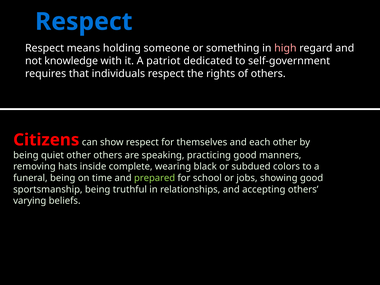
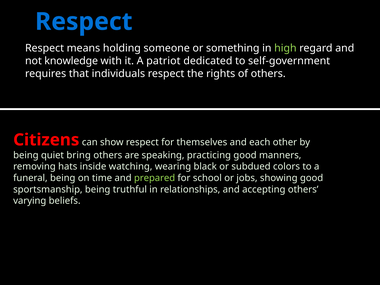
high colour: pink -> light green (285, 48)
quiet other: other -> bring (79, 155)
complete: complete -> watching (131, 167)
